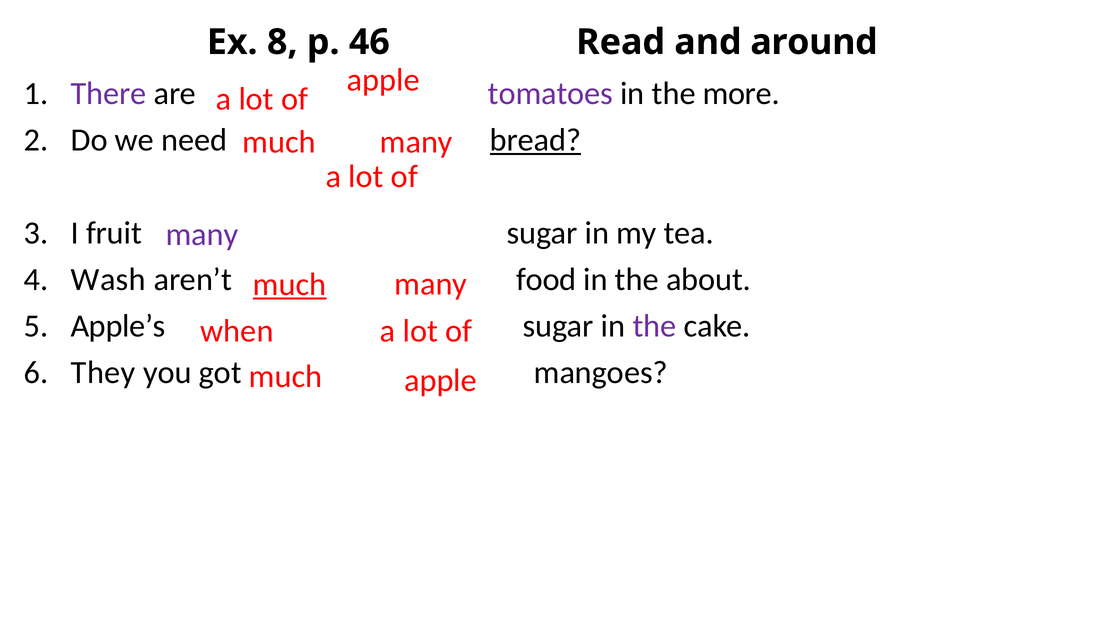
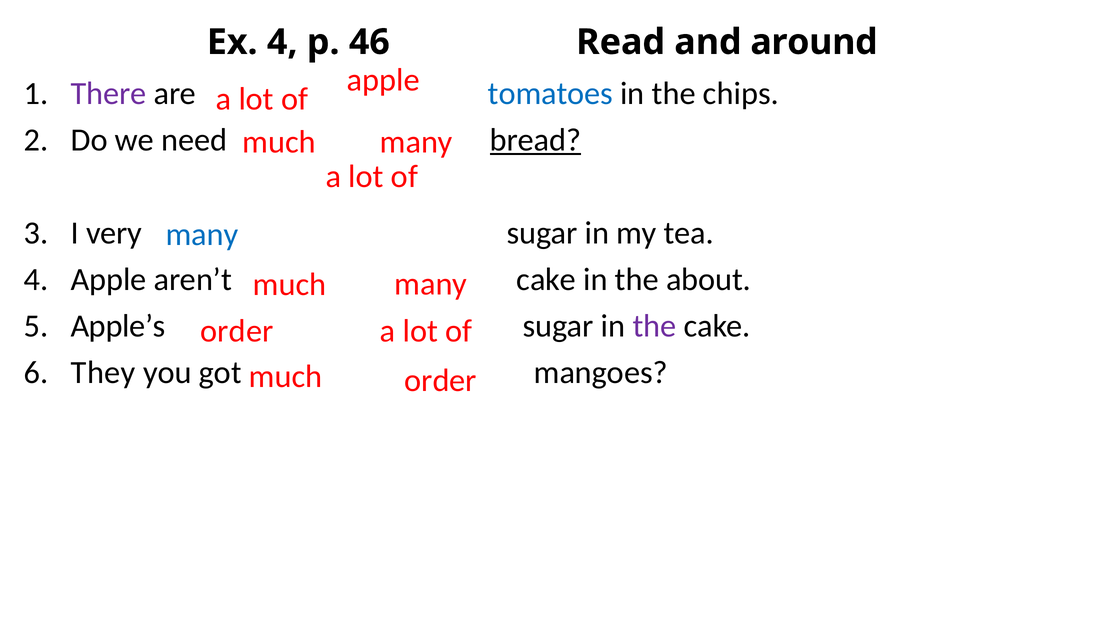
Ex 8: 8 -> 4 (282, 42)
tomatoes colour: purple -> blue (550, 94)
more: more -> chips (741, 94)
fruit: fruit -> very (114, 233)
many colour: purple -> blue (202, 235)
Wash: Wash -> Apple (109, 280)
aren’t food: food -> cake (546, 280)
much underline: present -> none (290, 285)
when: when -> order (237, 331)
much apple: apple -> order (441, 381)
